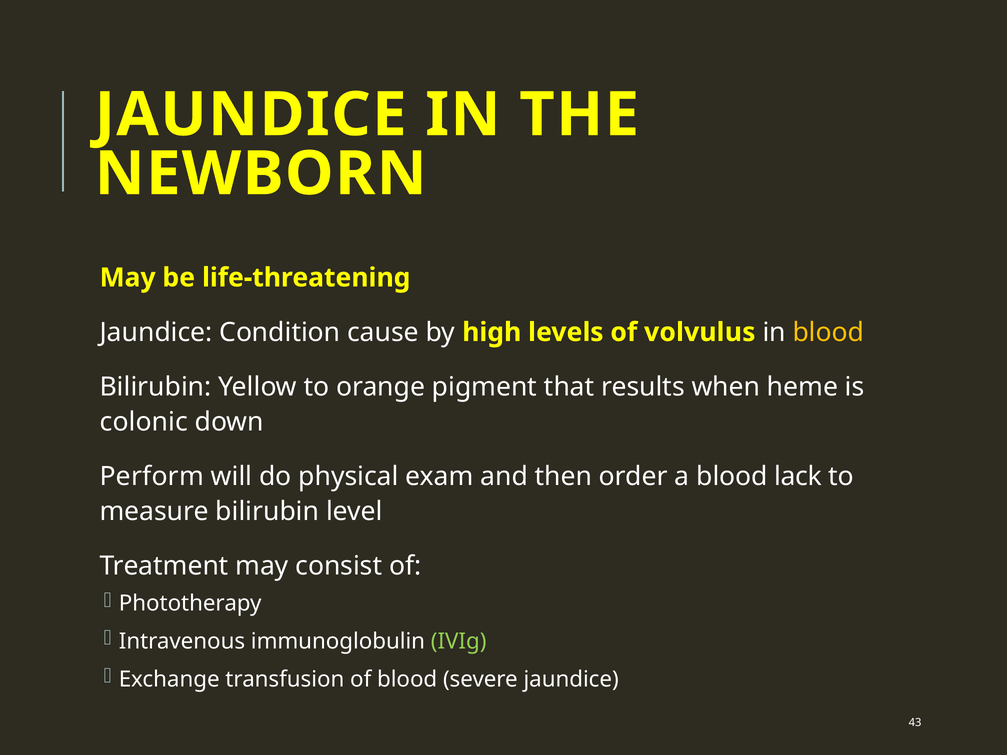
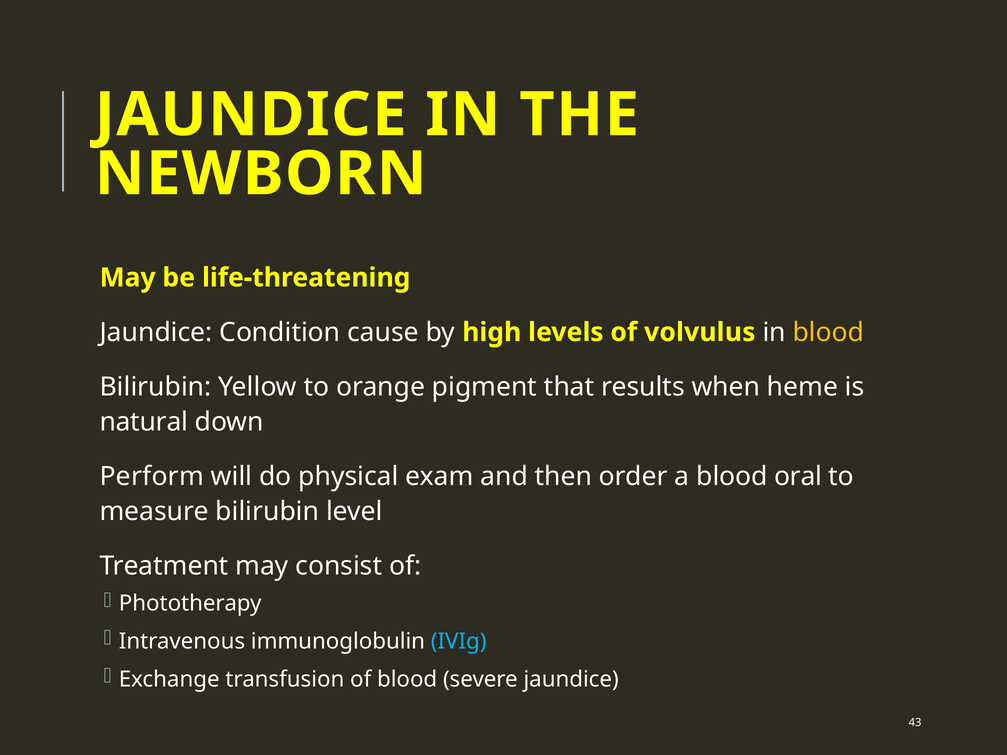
colonic: colonic -> natural (144, 422)
lack: lack -> oral (798, 477)
IVIg colour: light green -> light blue (459, 642)
